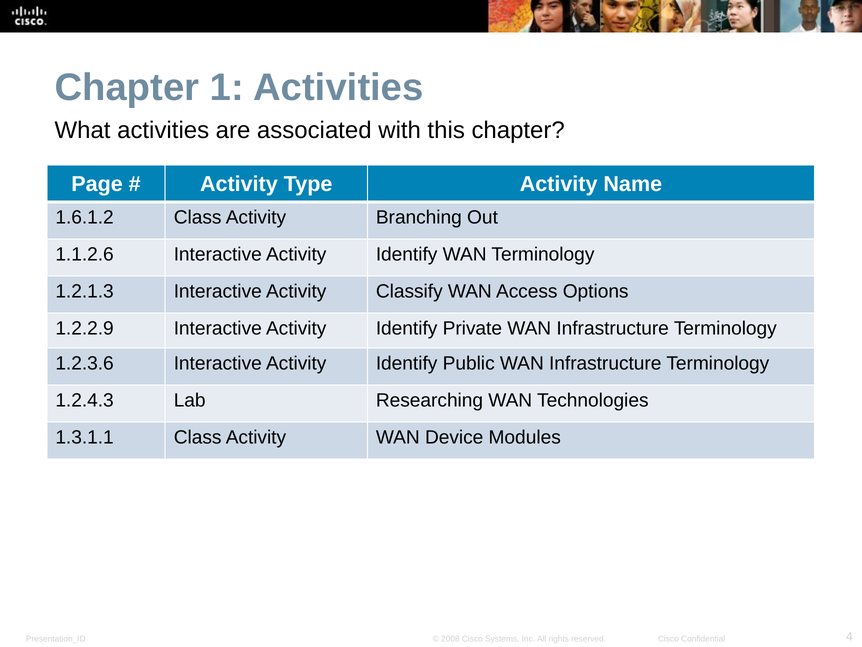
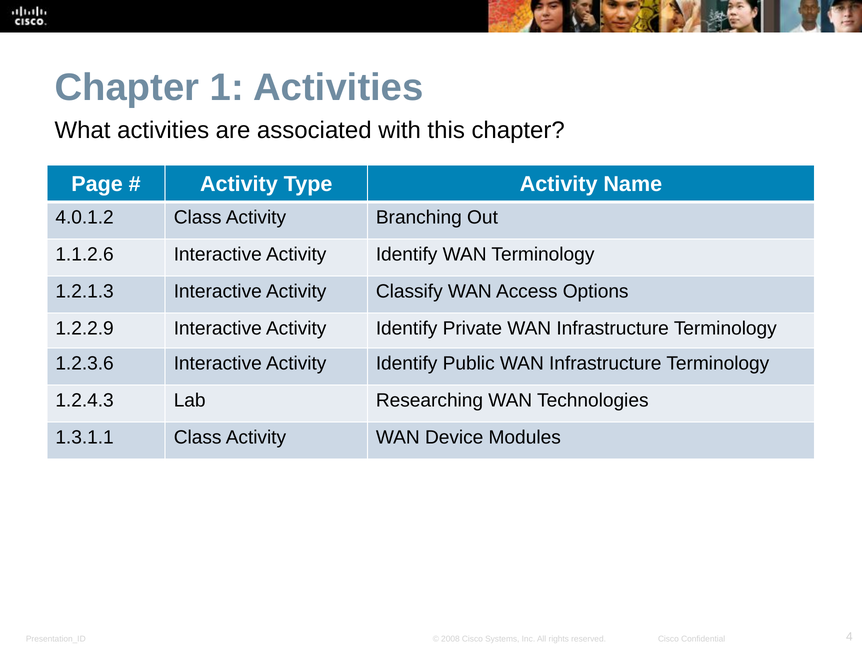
1.6.1.2: 1.6.1.2 -> 4.0.1.2 (85, 217)
